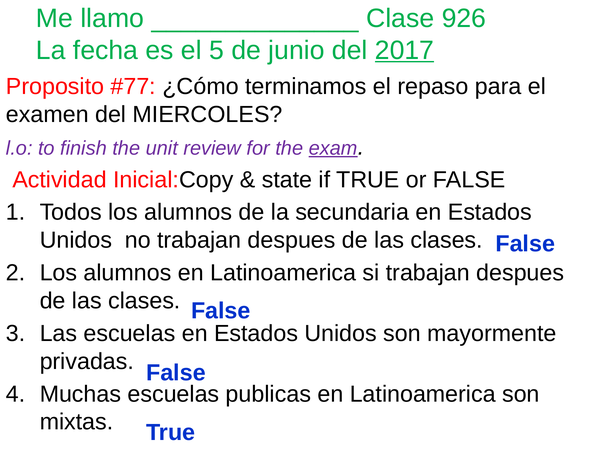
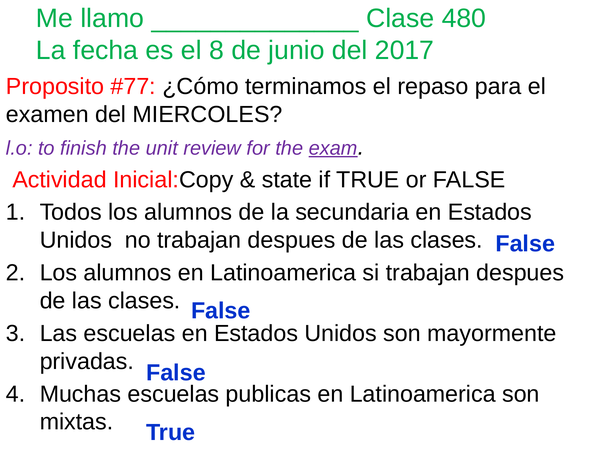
926: 926 -> 480 (464, 18)
5: 5 -> 8 (217, 50)
2017 underline: present -> none (404, 50)
